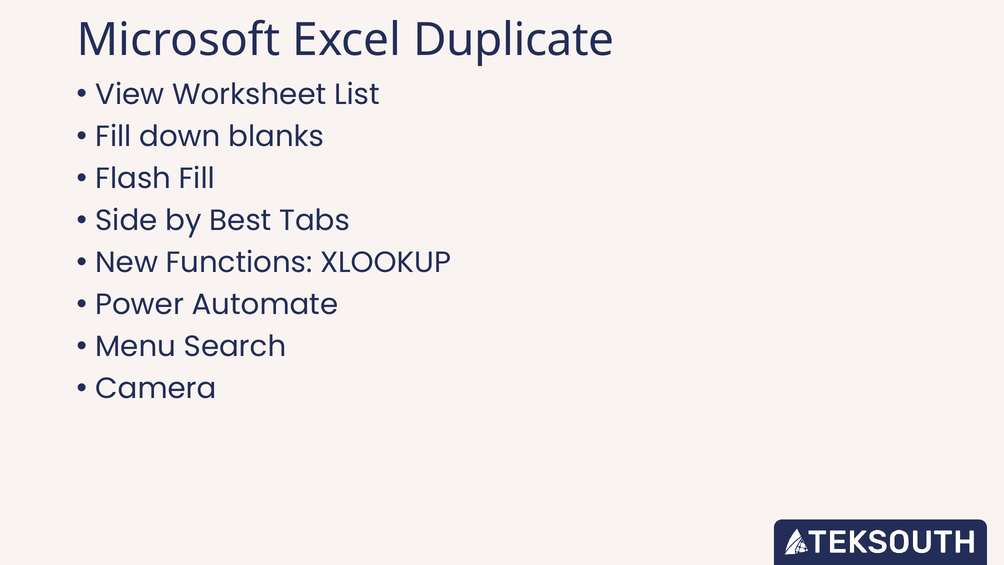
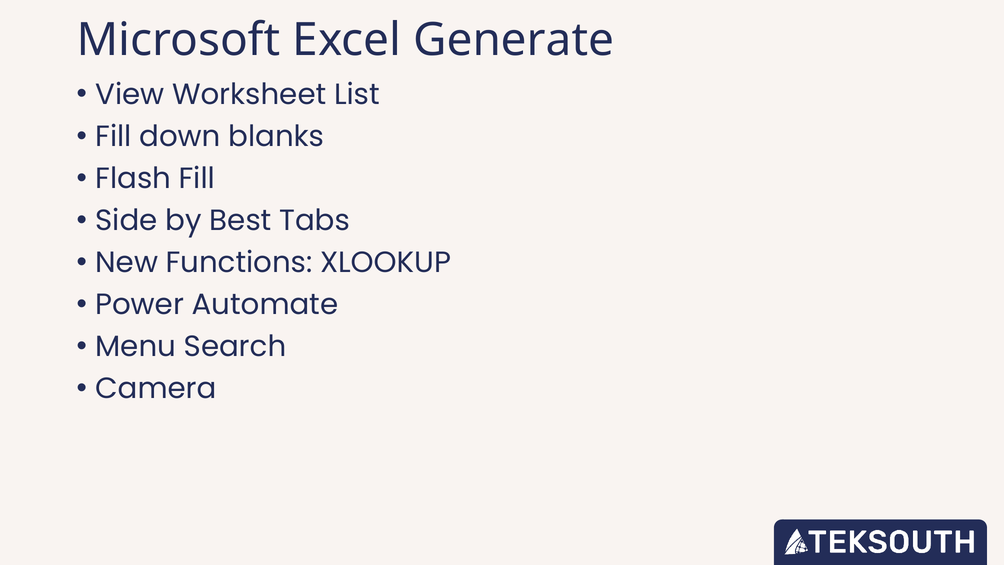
Duplicate: Duplicate -> Generate (514, 40)
